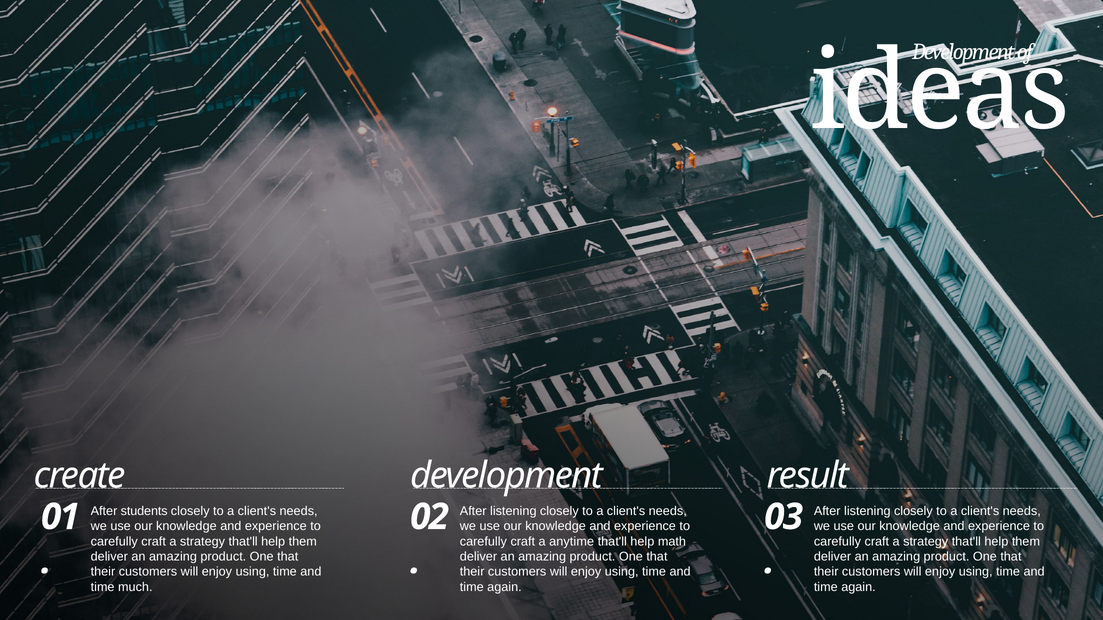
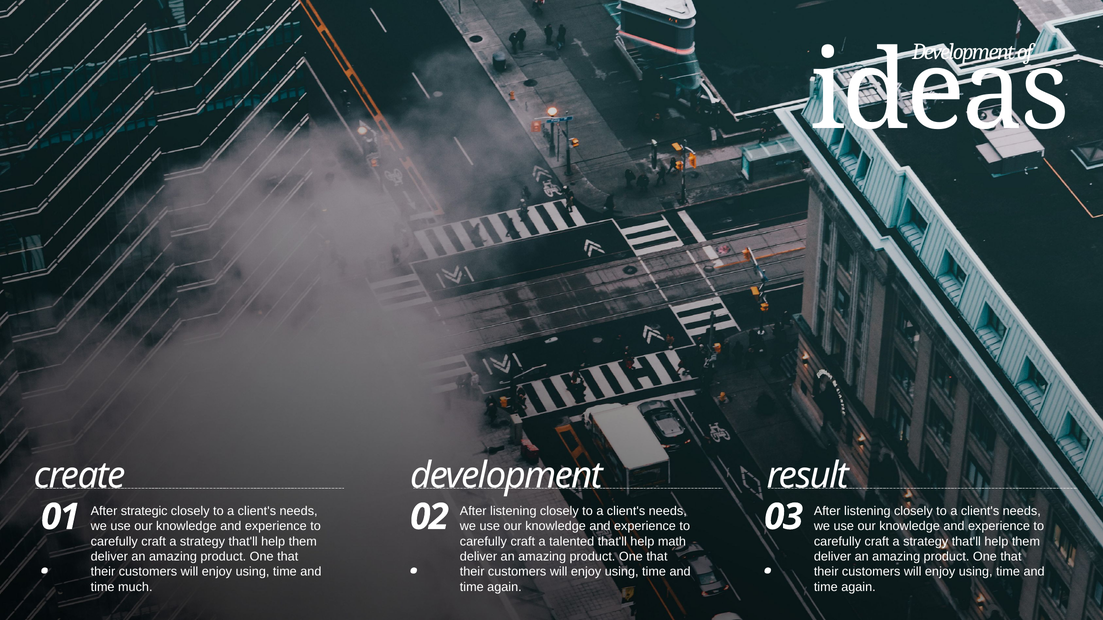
students: students -> strategic (144, 511)
anytime: anytime -> talented (572, 542)
